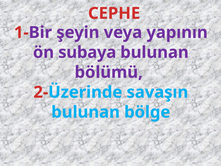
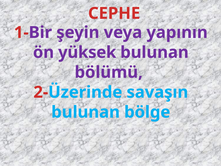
subaya: subaya -> yüksek (87, 52)
